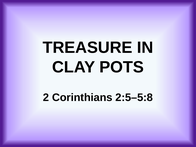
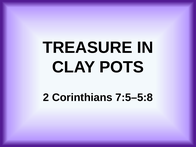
2:5–5:8: 2:5–5:8 -> 7:5–5:8 (134, 97)
